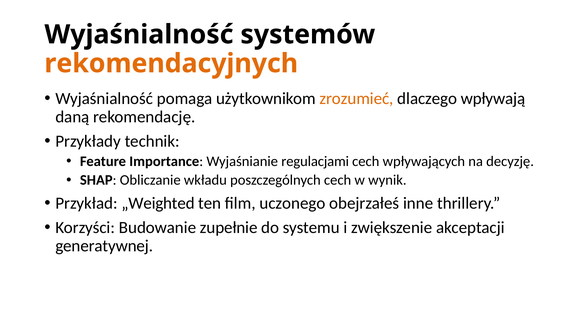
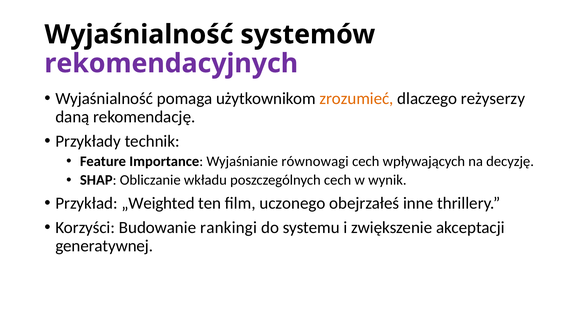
rekomendacyjnych colour: orange -> purple (171, 63)
wpływają: wpływają -> reżyserzy (493, 99)
regulacjami: regulacjami -> równowagi (315, 161)
zupełnie: zupełnie -> rankingi (229, 228)
